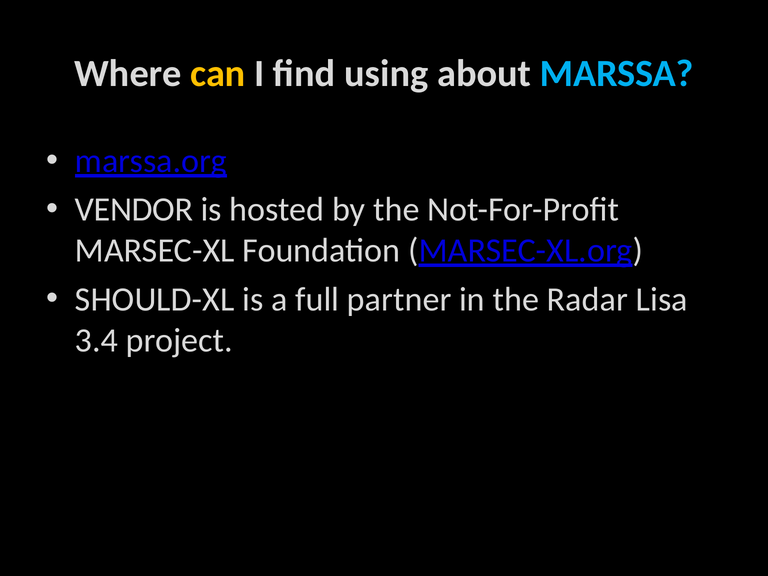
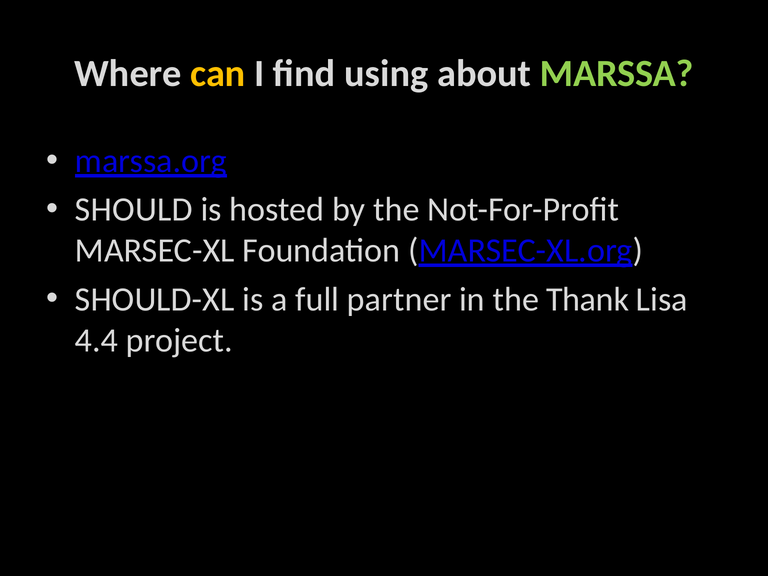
MARSSA colour: light blue -> light green (617, 74)
VENDOR: VENDOR -> SHOULD (134, 210)
Radar: Radar -> Thank (588, 299)
3.4: 3.4 -> 4.4 (96, 340)
